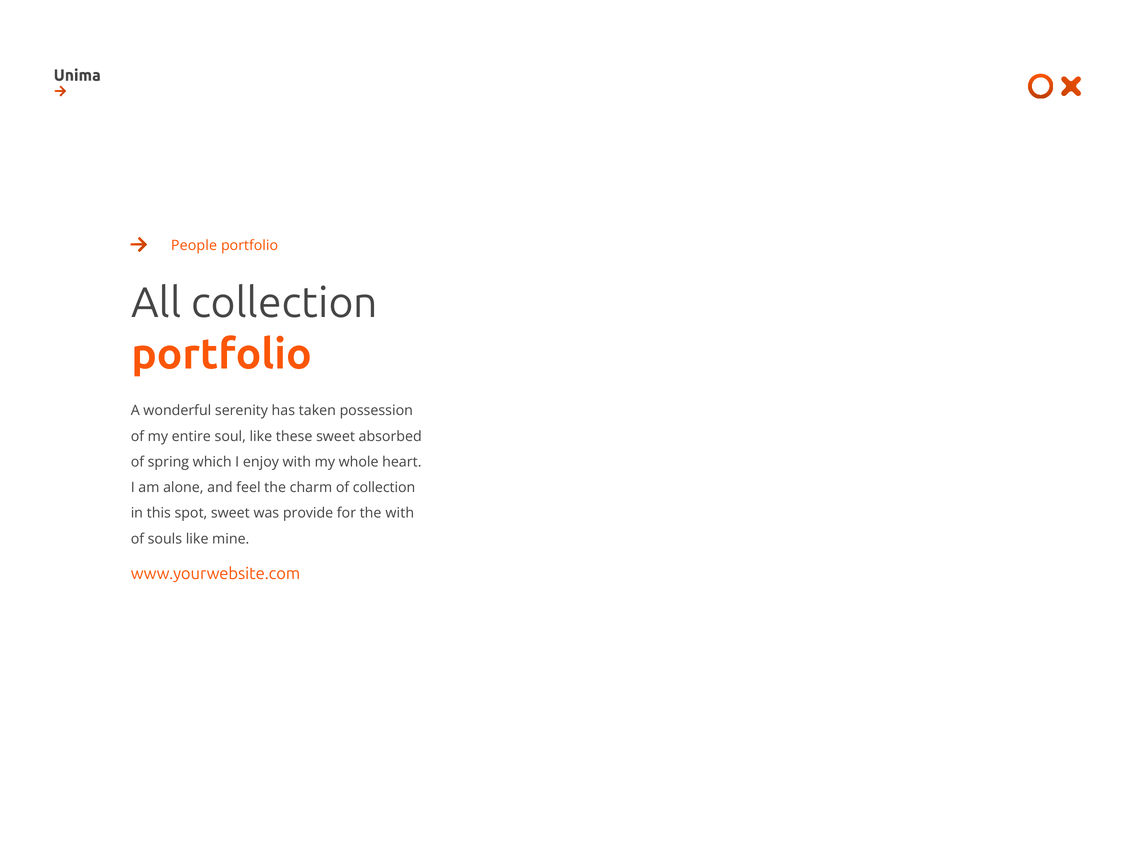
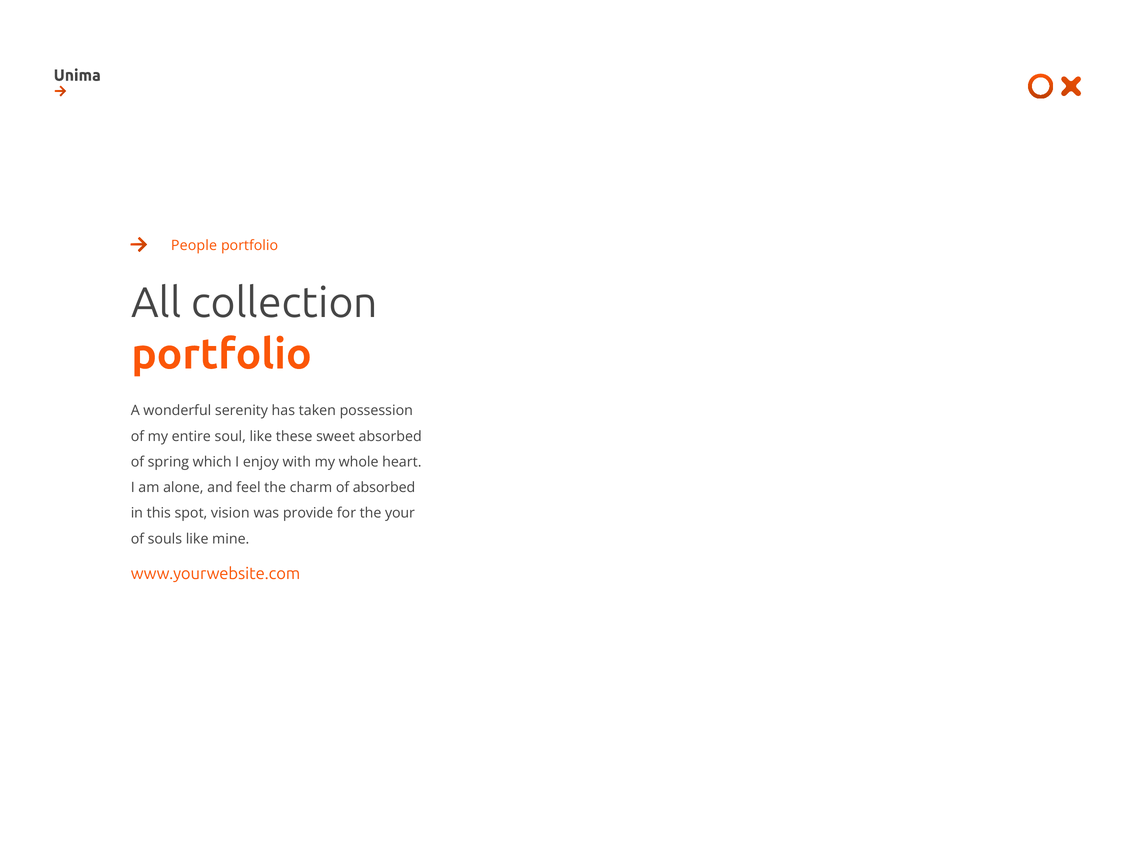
of collection: collection -> absorbed (384, 487)
spot sweet: sweet -> vision (230, 513)
the with: with -> your (400, 513)
